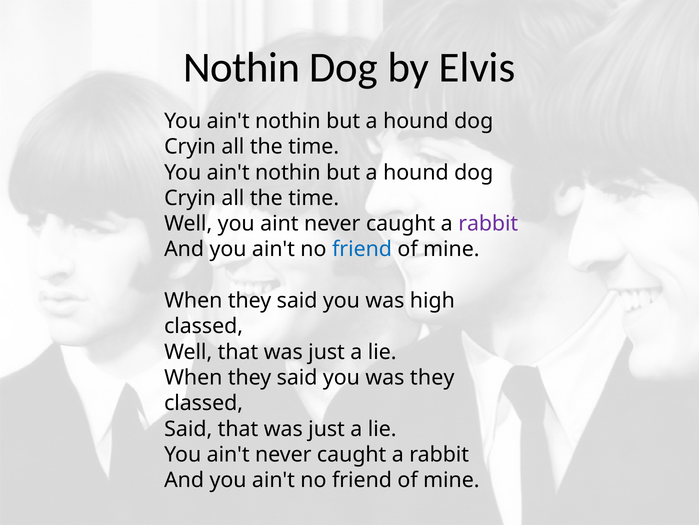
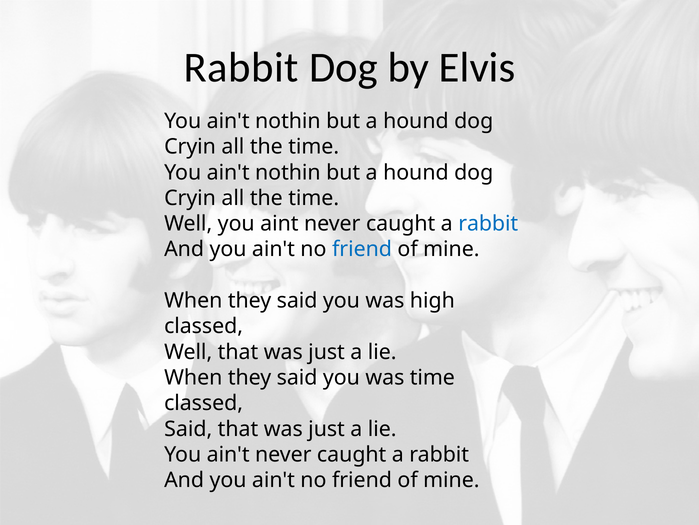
Nothin: Nothin -> Rabbit (241, 68)
rabbit colour: purple -> blue (488, 223)
was they: they -> time (432, 377)
